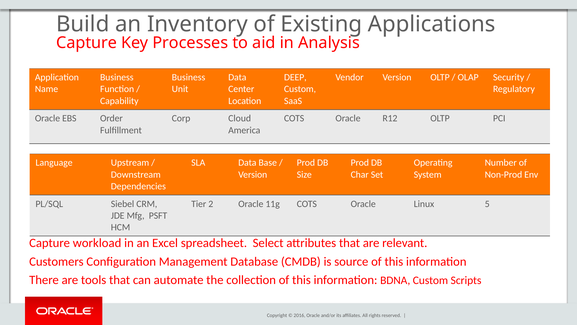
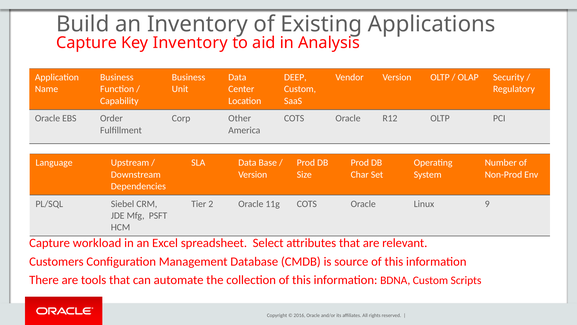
Key Processes: Processes -> Inventory (190, 43)
Cloud: Cloud -> Other (240, 118)
5: 5 -> 9 (487, 204)
